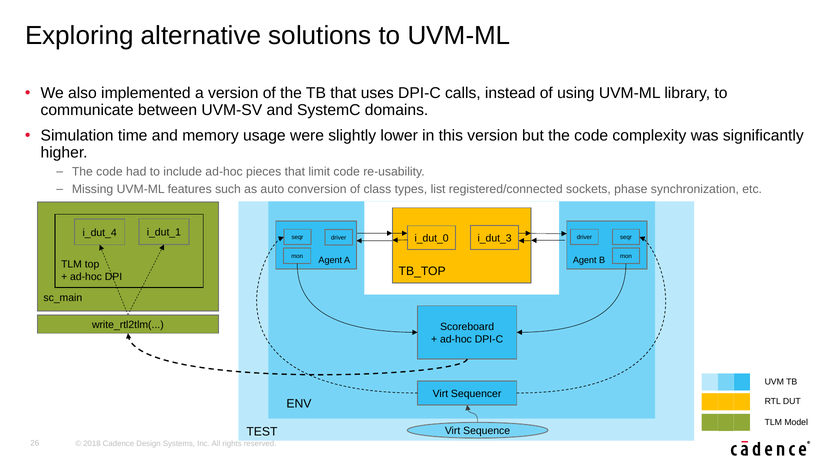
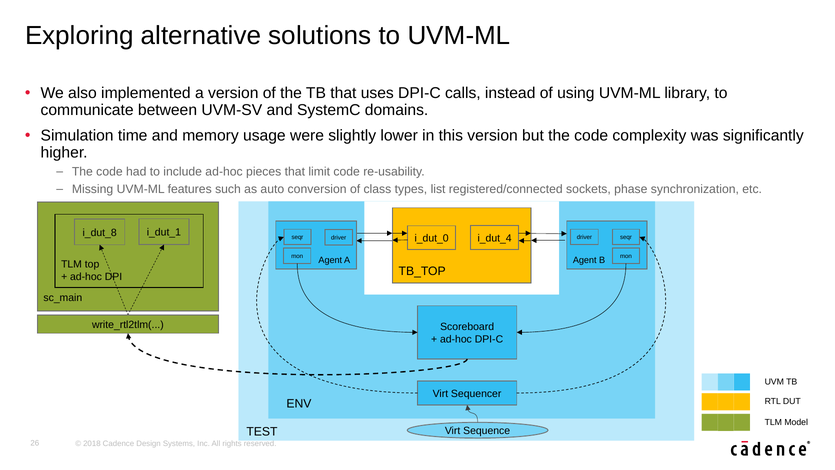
i_dut_4: i_dut_4 -> i_dut_8 (100, 232)
i_dut_3: i_dut_3 -> i_dut_4 (495, 238)
